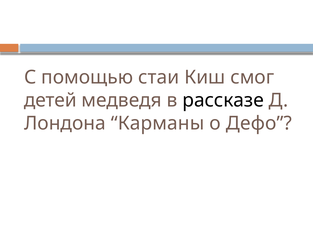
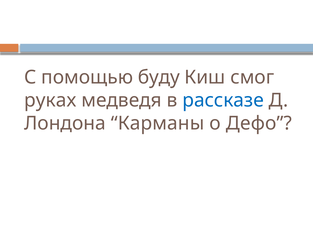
стаи: стаи -> буду (159, 77)
детей: детей -> руках (50, 100)
рассказе colour: black -> blue (223, 100)
